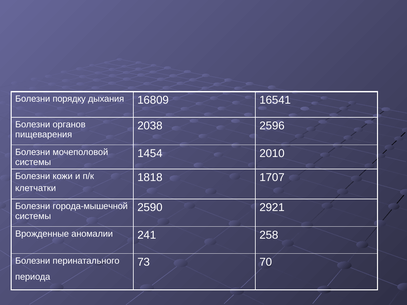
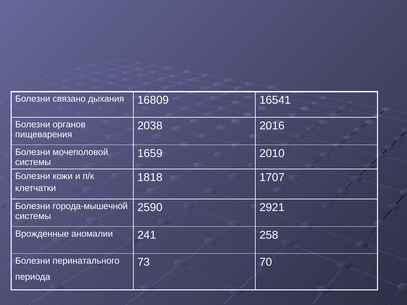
порядку: порядку -> связано (69, 99)
2596: 2596 -> 2016 (272, 126)
1454: 1454 -> 1659 (150, 154)
